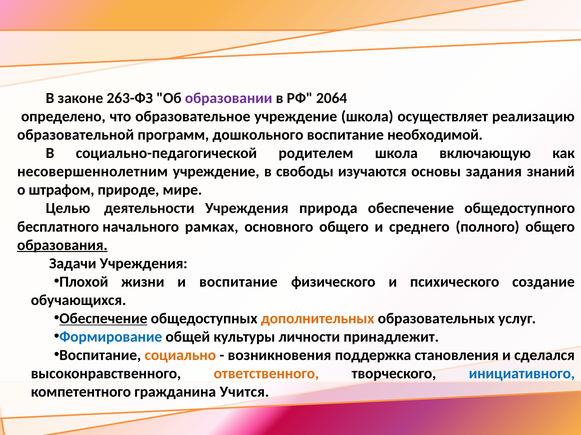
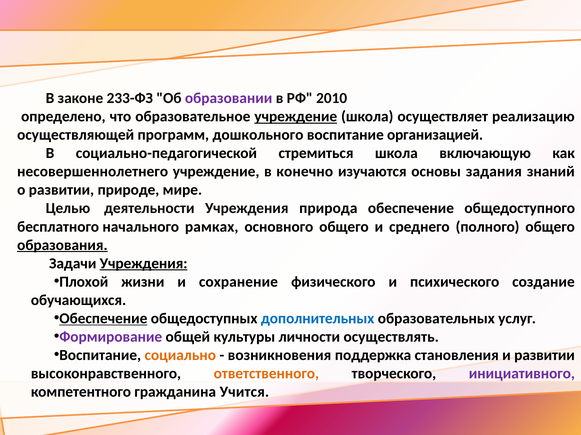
263-ФЗ: 263-ФЗ -> 233-ФЗ (130, 98)
2064: 2064 -> 2010 (332, 98)
учреждение underline: none -> present (296, 117)
образовательной: образовательной -> осуществляющей (76, 135)
необходимой: необходимой -> организацией (435, 135)
родителем: родителем -> стремиться (316, 153)
несовершеннолетним: несовершеннолетним -> несовершеннолетнего (93, 172)
свободы: свободы -> конечно (305, 172)
о штрафом: штрафом -> развитии (61, 190)
Учреждения underline: none -> present (144, 264)
и воспитание: воспитание -> сохранение (238, 282)
дополнительных colour: orange -> blue (318, 319)
Формирование colour: blue -> purple (111, 337)
принадлежит: принадлежит -> осуществлять (391, 337)
и сделался: сделался -> развитии (545, 356)
инициативного colour: blue -> purple (522, 374)
